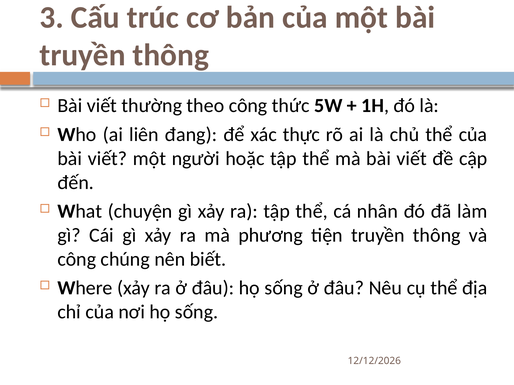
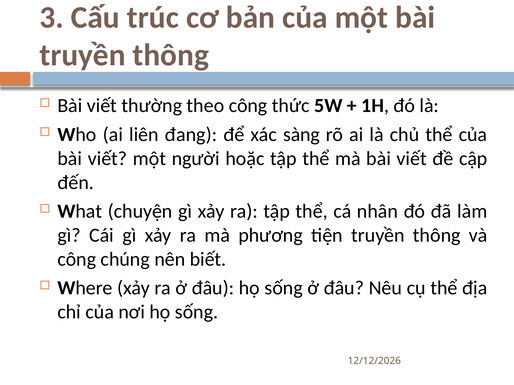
thực: thực -> sàng (301, 135)
